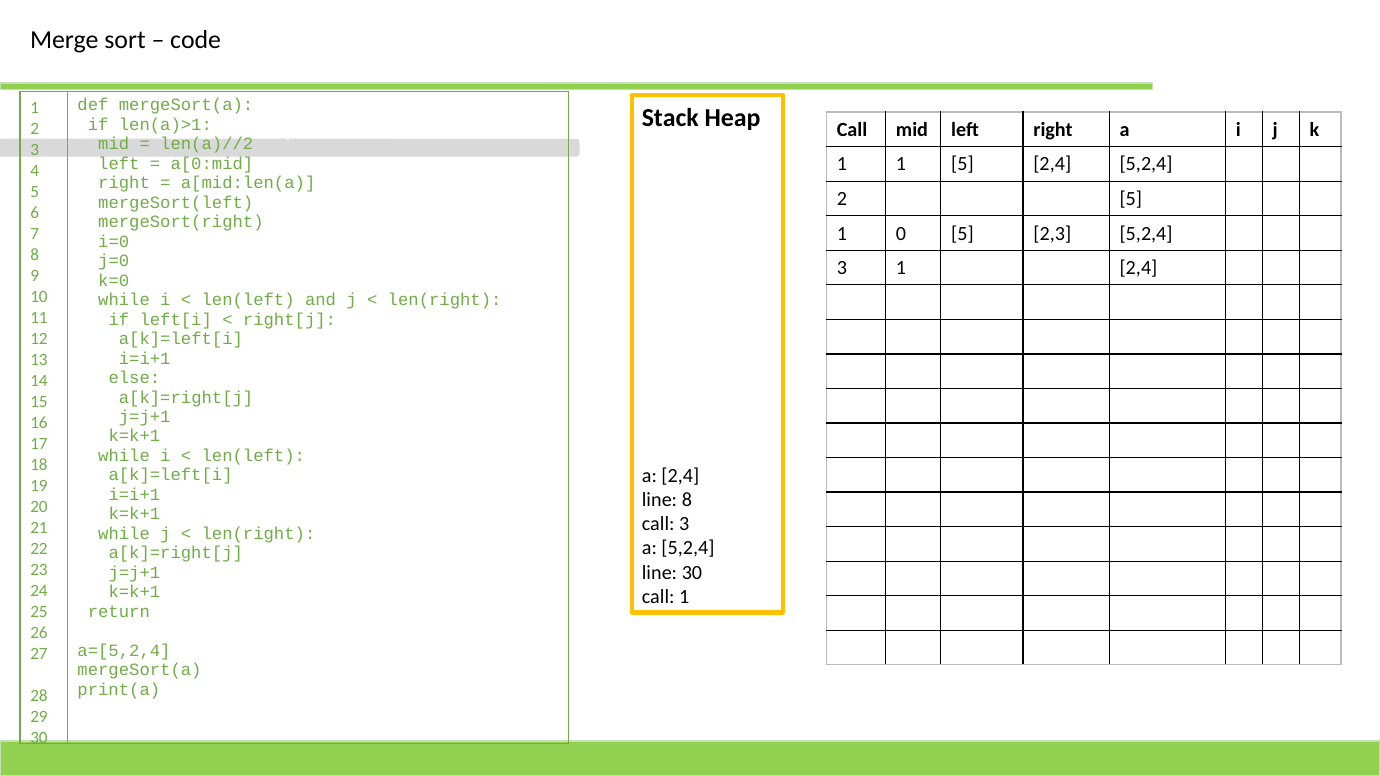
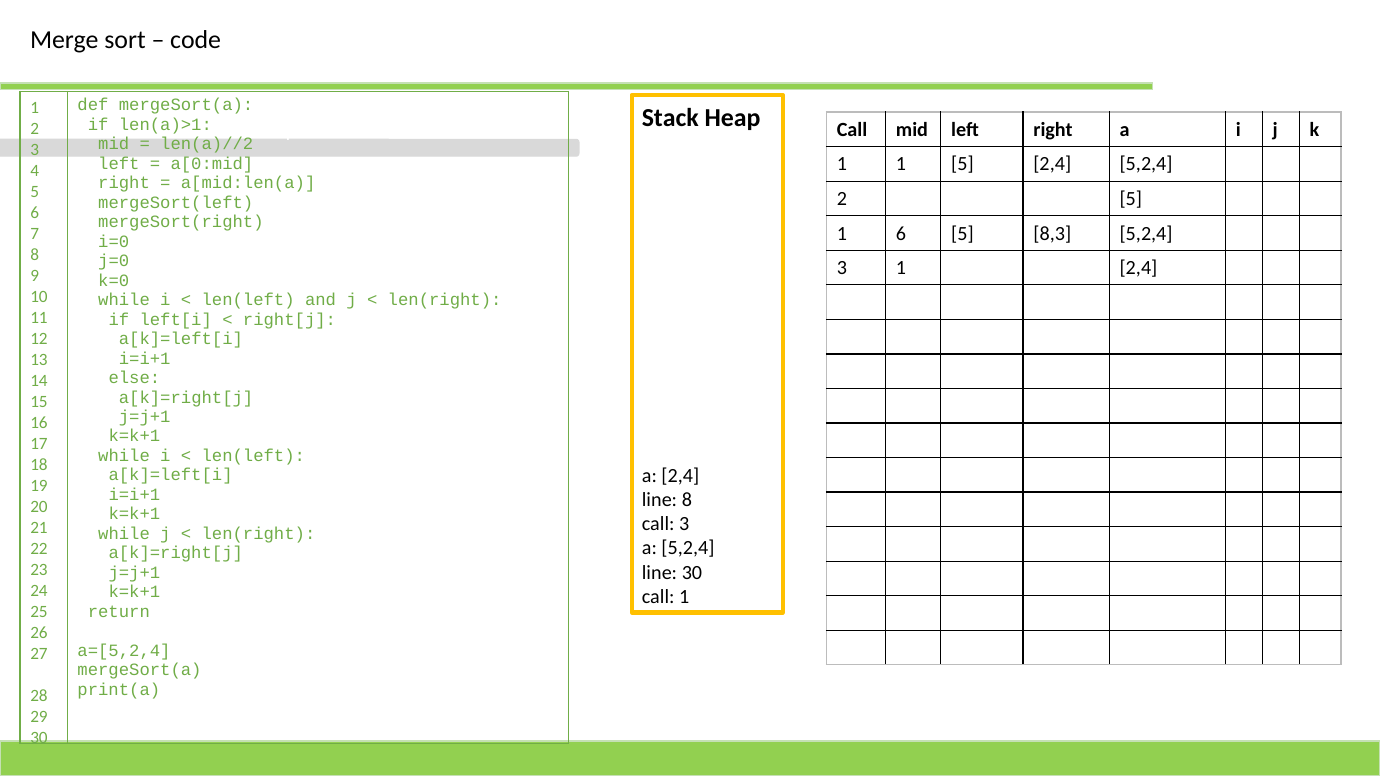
1 0: 0 -> 6 (901, 233)
2,3: 2,3 -> 8,3 (1052, 233)
